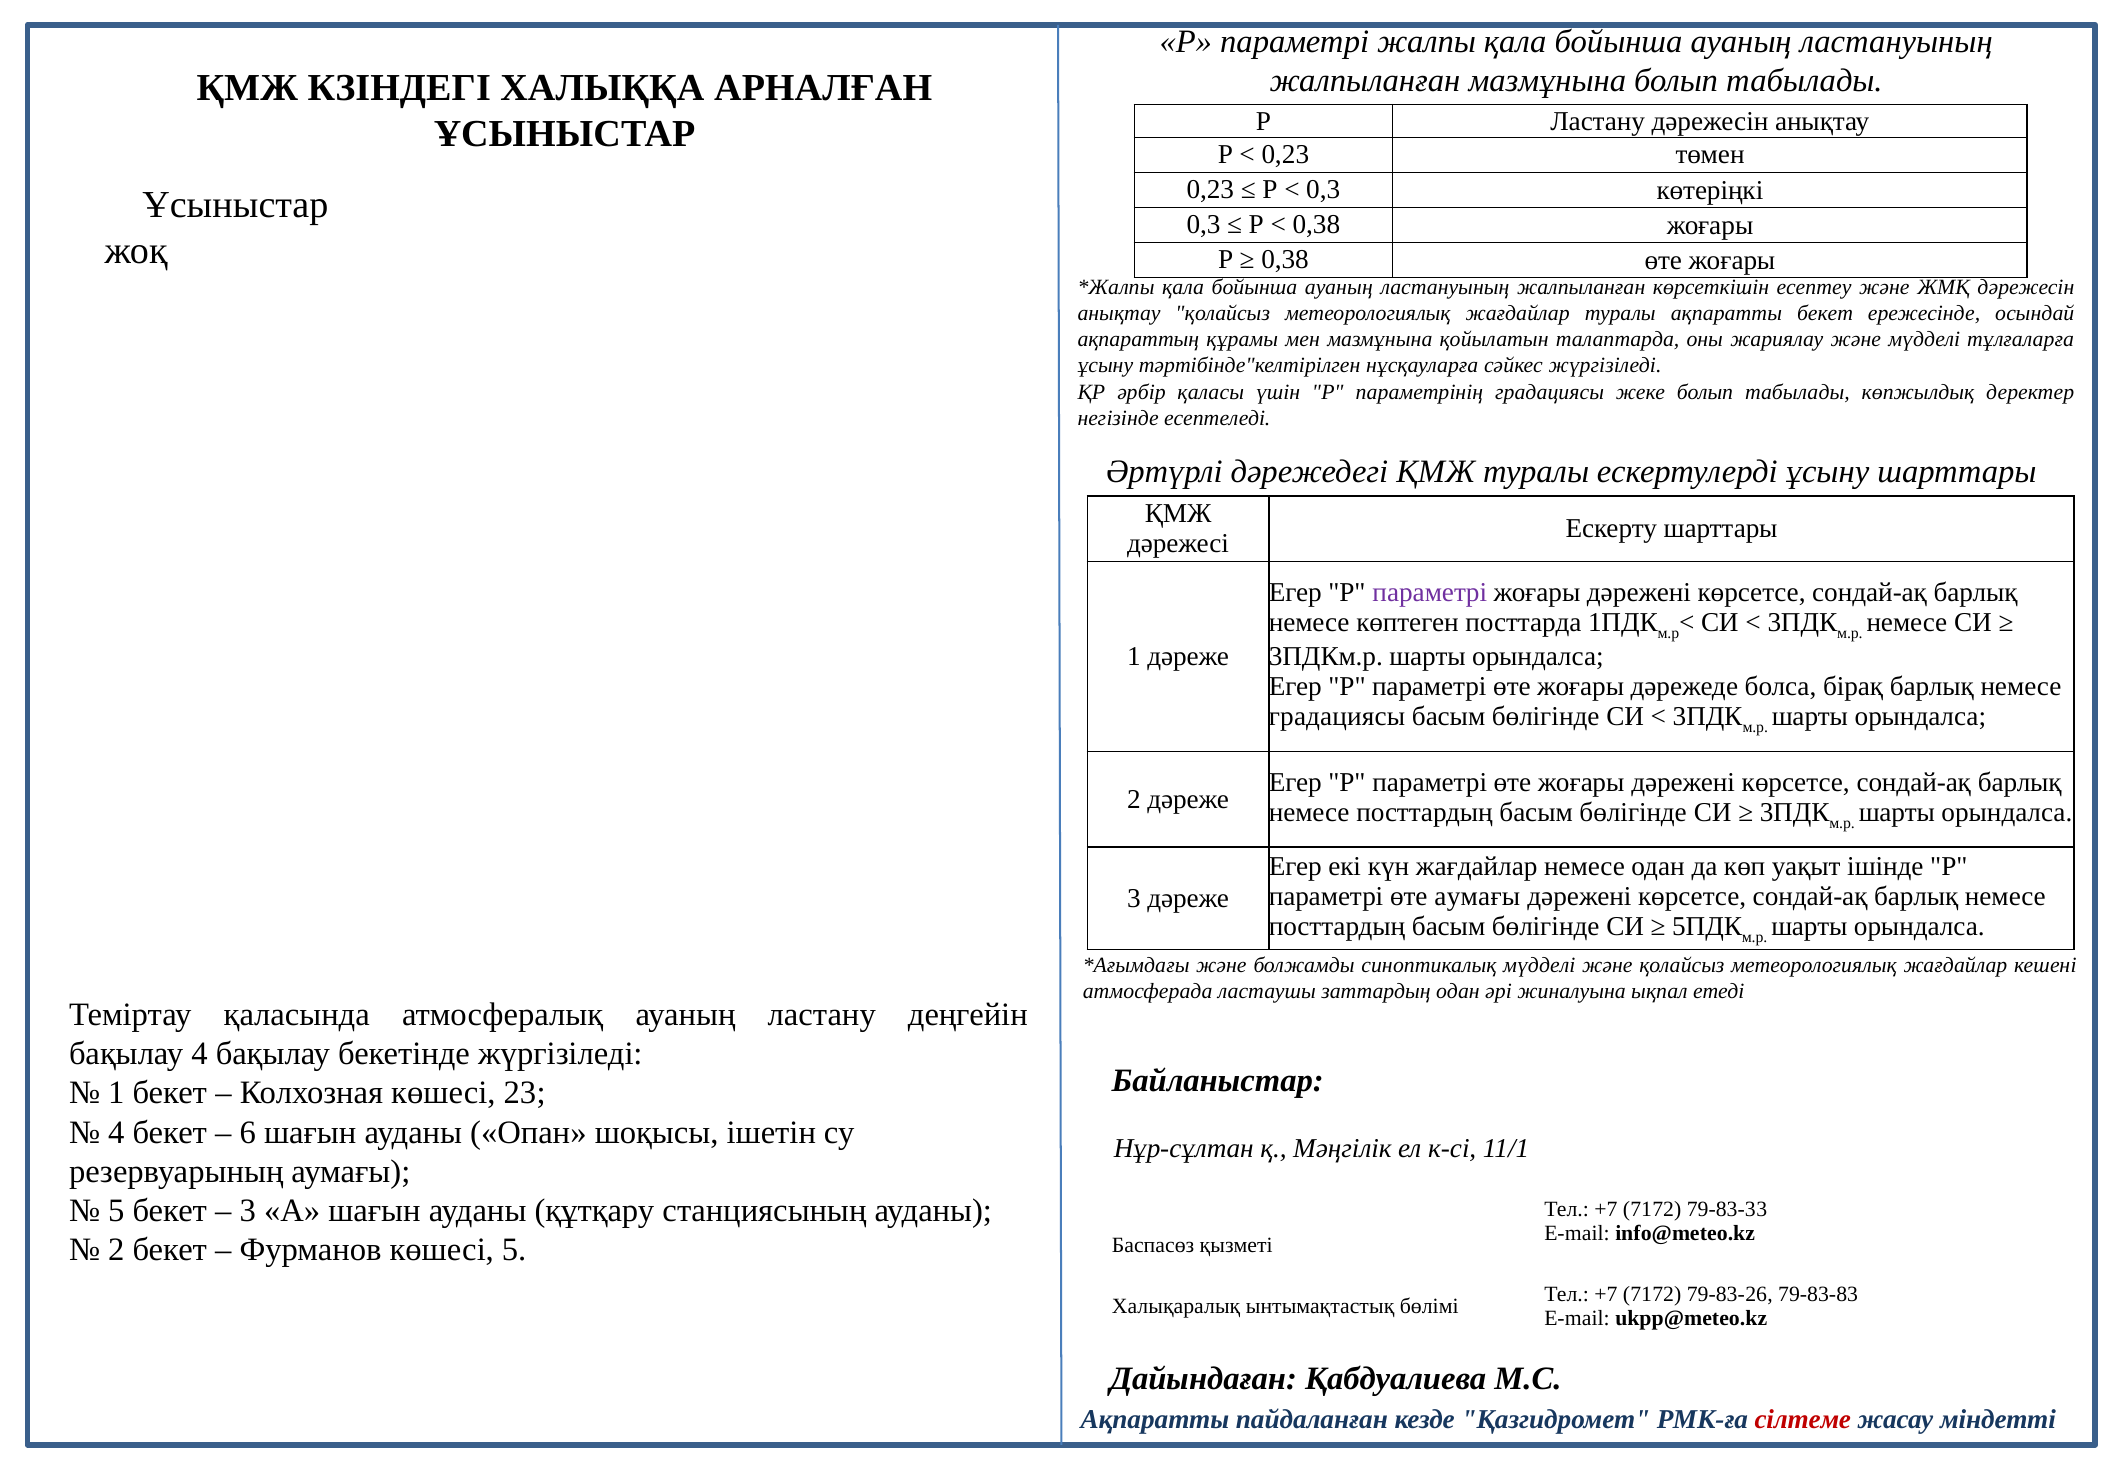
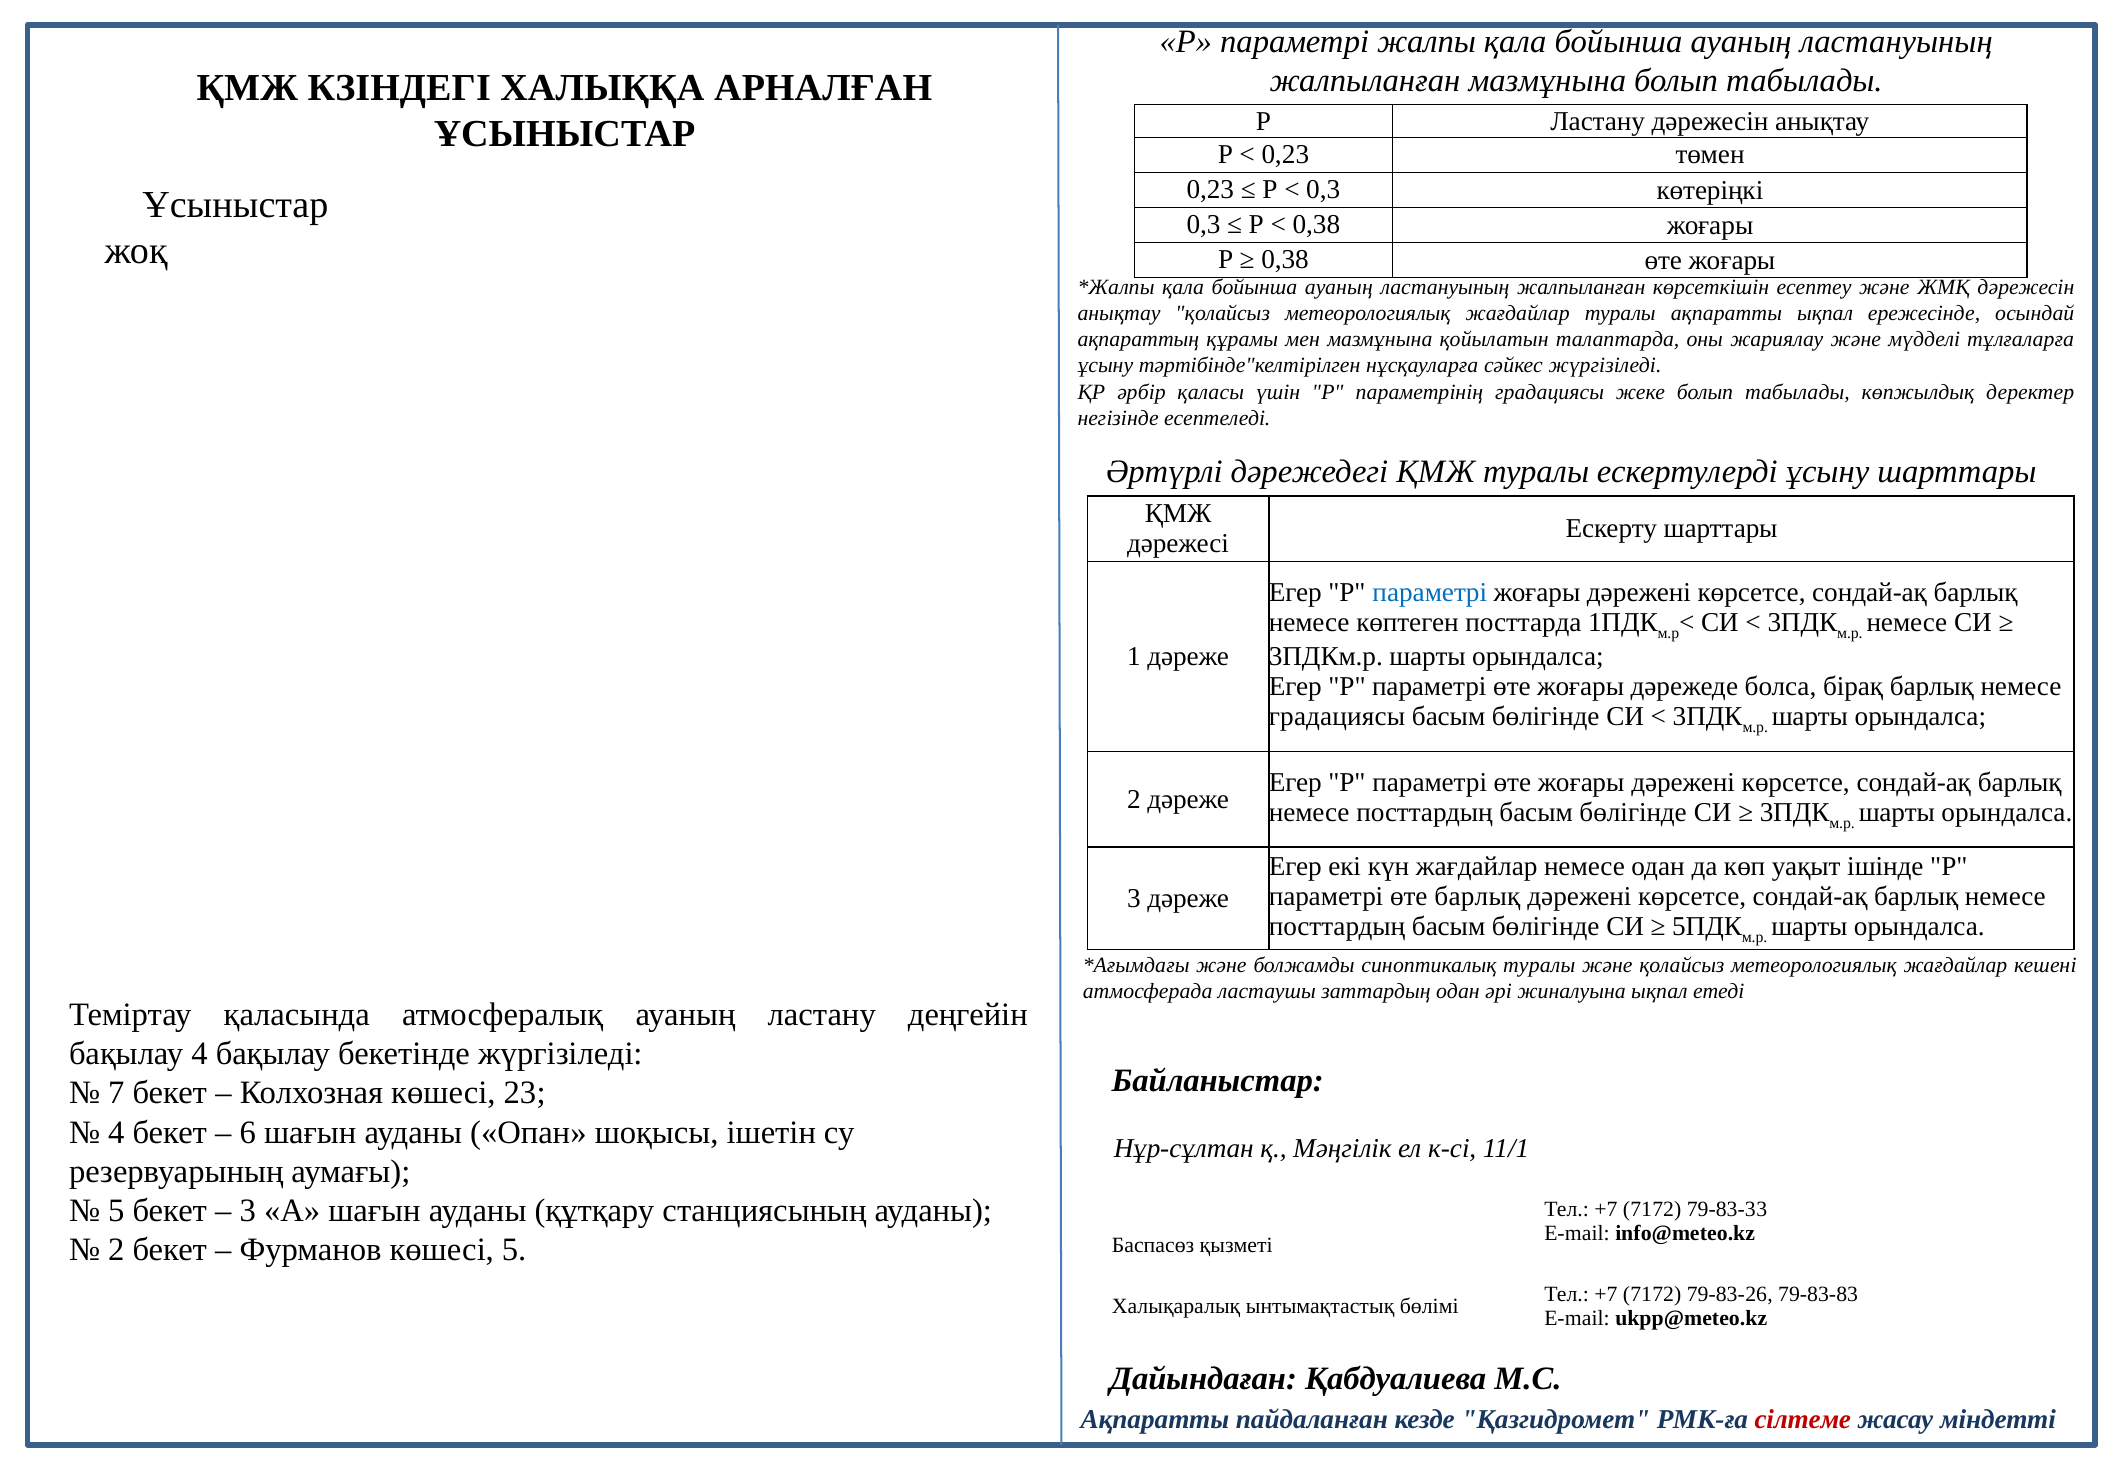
ақпаратты бекет: бекет -> ықпал (1825, 314)
параметрі colour: purple -> blue (1430, 592)
өте аумағы: аумағы -> барлық (1477, 896)
синоптикалық мүдделі: мүдделі -> туралы (1539, 965)
1: 1 -> 7 (116, 1093)
